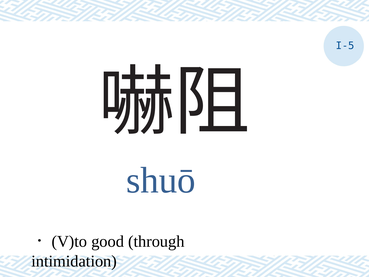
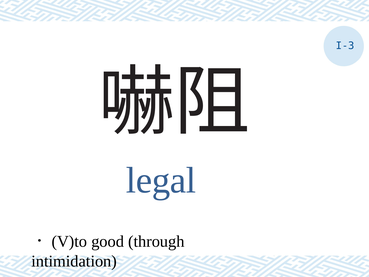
I-5: I-5 -> I-3 (345, 46)
shuō: shuō -> legal (161, 180)
